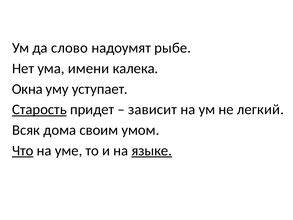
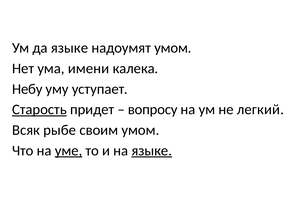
да слово: слово -> языке (69, 48)
надоумят рыбе: рыбе -> умом (173, 48)
Окна: Окна -> Небу (27, 89)
зависит: зависит -> вопросу (153, 109)
дома: дома -> рыбе (60, 130)
Что underline: present -> none (23, 150)
уме underline: none -> present (69, 150)
